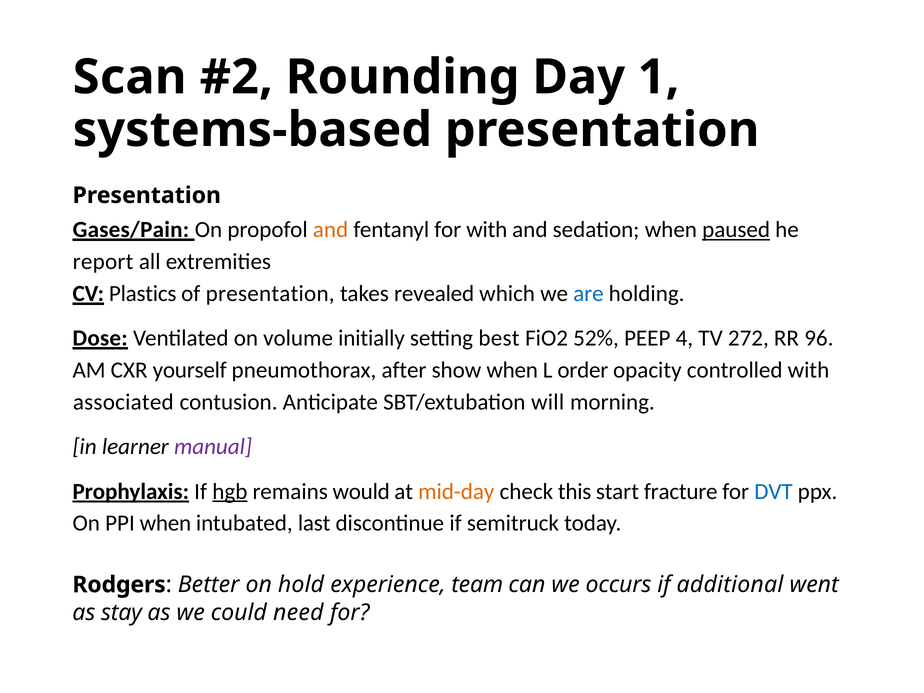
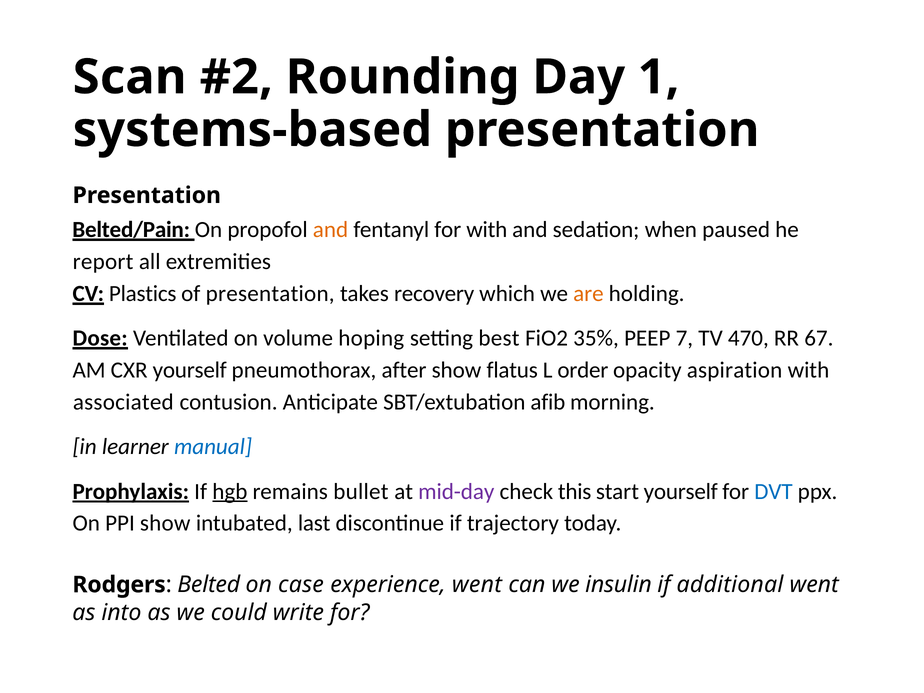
Gases/Pain: Gases/Pain -> Belted/Pain (131, 230)
paused underline: present -> none (736, 230)
revealed: revealed -> recovery (434, 294)
are colour: blue -> orange (588, 294)
initially: initially -> hoping (371, 338)
52%: 52% -> 35% (596, 338)
4: 4 -> 7 (684, 338)
272: 272 -> 470 (748, 338)
96: 96 -> 67 (819, 338)
show when: when -> flatus (512, 370)
controlled: controlled -> aspiration (735, 370)
will: will -> afib (548, 402)
manual colour: purple -> blue (213, 447)
would: would -> bullet (361, 491)
mid-day colour: orange -> purple (456, 491)
start fracture: fracture -> yourself (681, 491)
PPI when: when -> show (165, 523)
semitruck: semitruck -> trajectory (513, 523)
Better: Better -> Belted (209, 585)
hold: hold -> case (301, 585)
experience team: team -> went (477, 585)
occurs: occurs -> insulin (619, 585)
stay: stay -> into (121, 612)
need: need -> write (298, 612)
